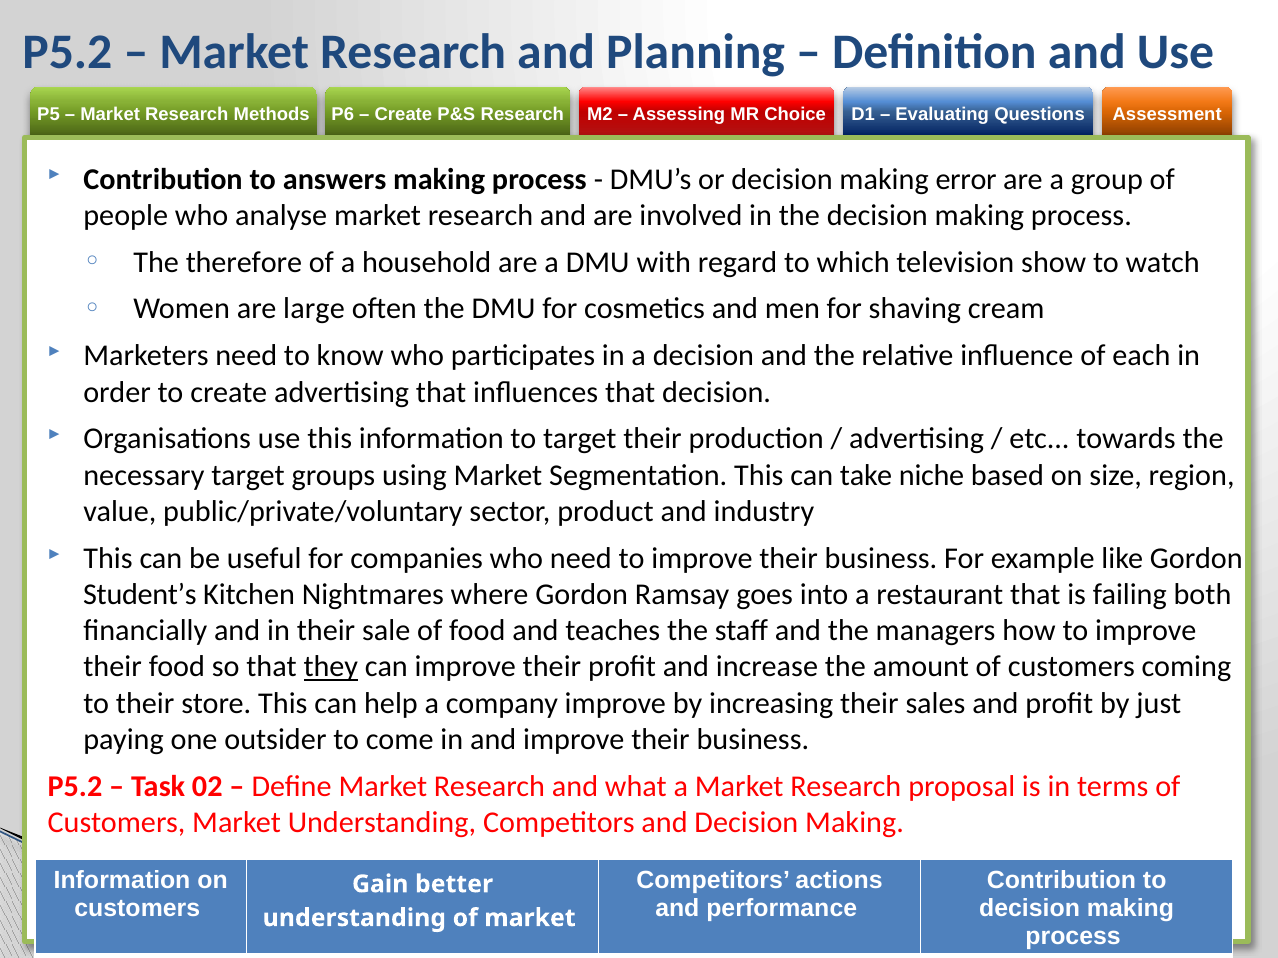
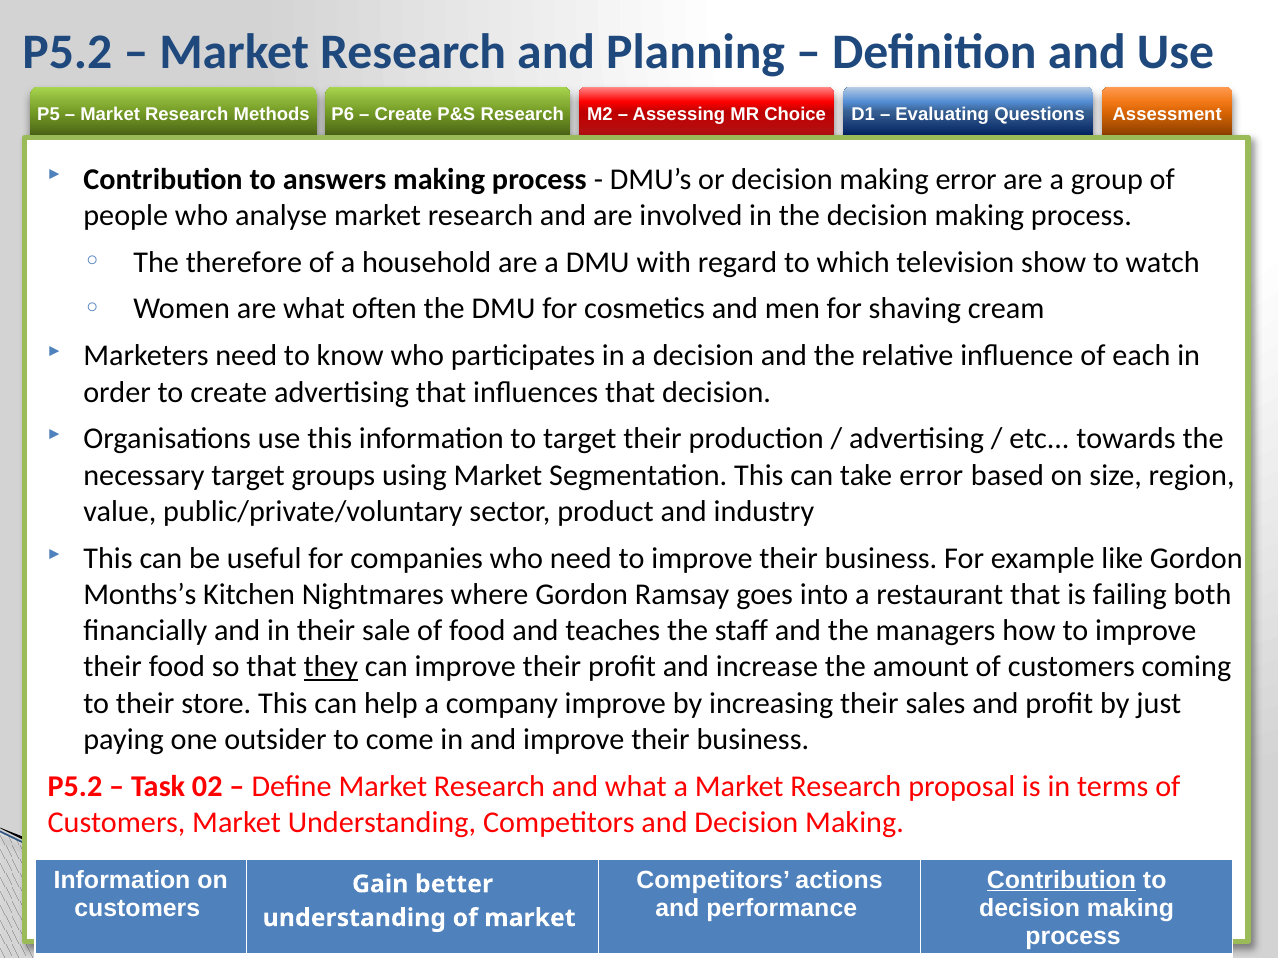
are large: large -> what (314, 309)
take niche: niche -> error (931, 475)
Student’s: Student’s -> Months’s (140, 595)
Contribution underline: none -> present (1061, 881)
